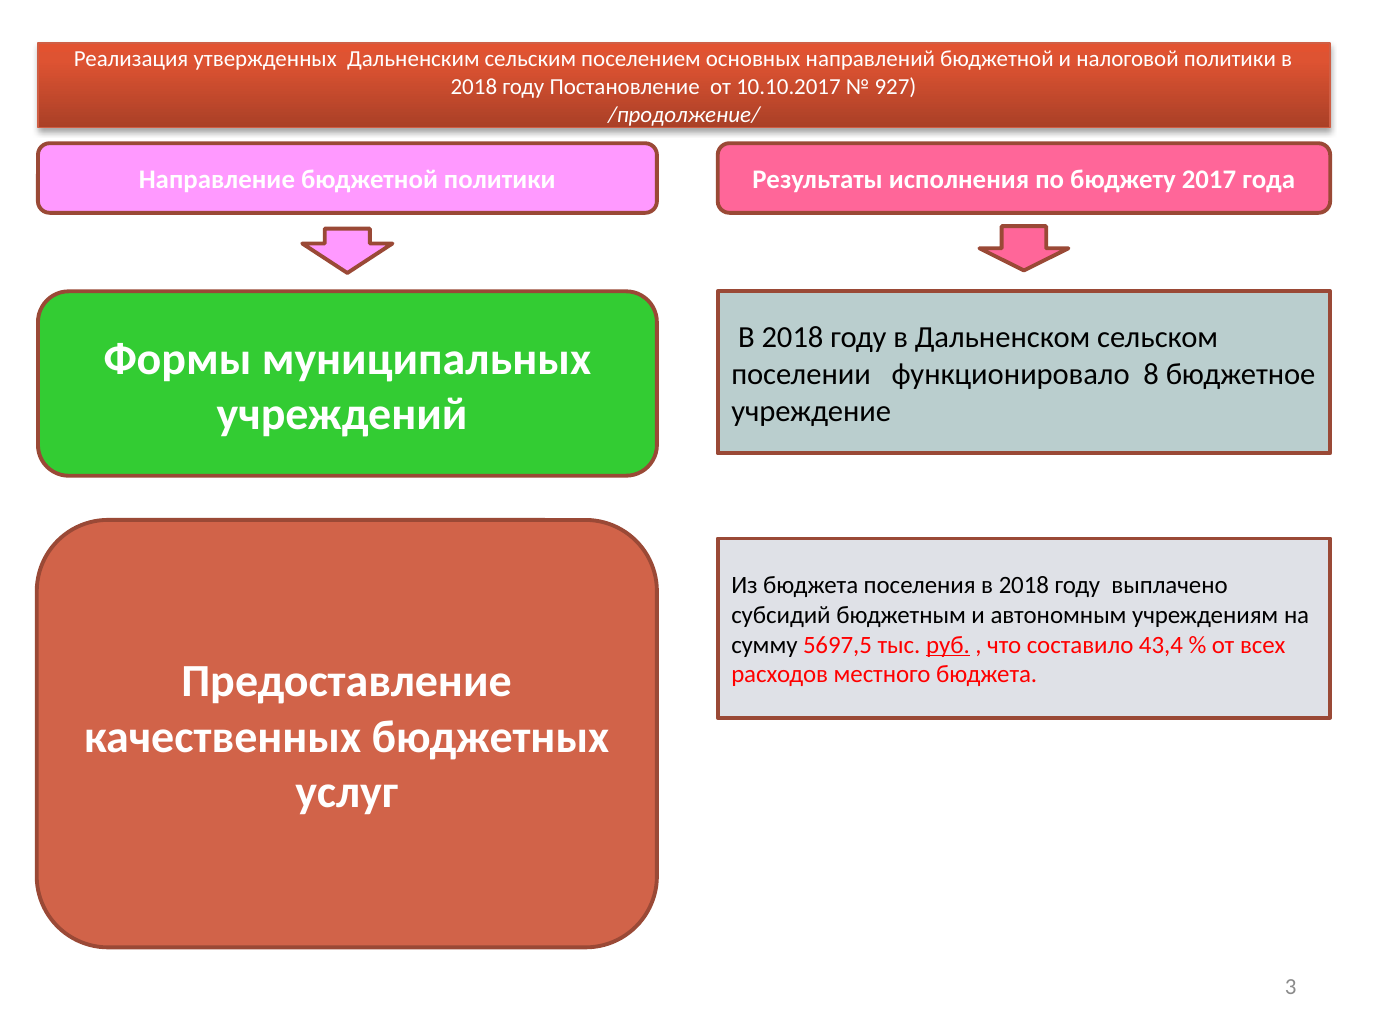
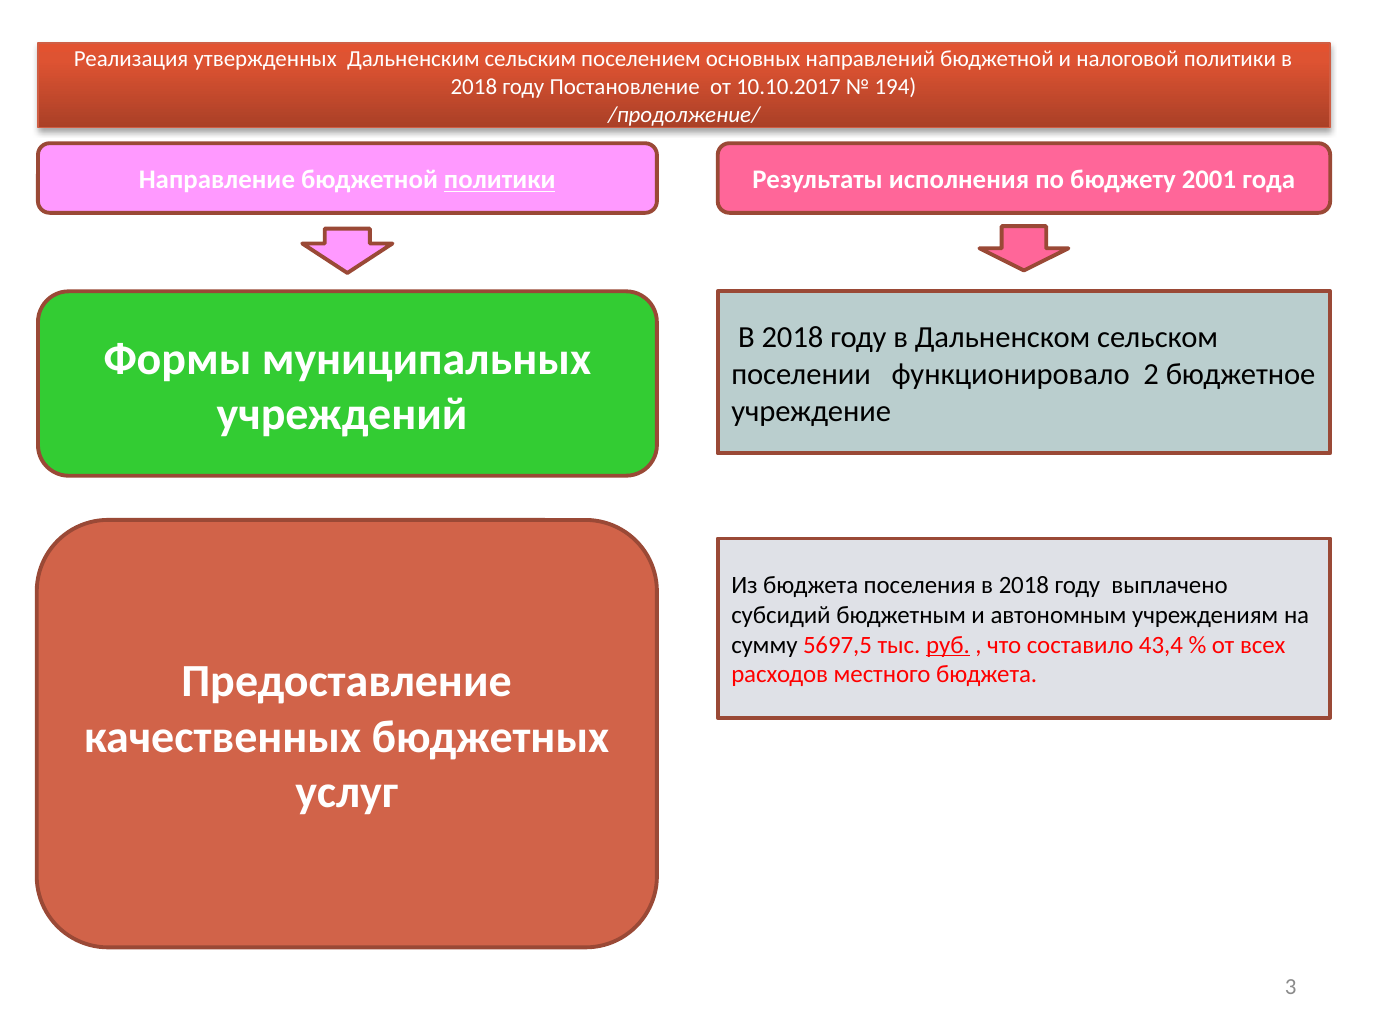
927: 927 -> 194 (895, 87)
политики underline: none -> present (500, 180)
2017: 2017 -> 2001 (1209, 180)
8: 8 -> 2 (1151, 375)
